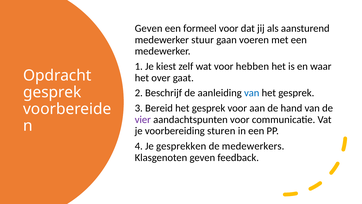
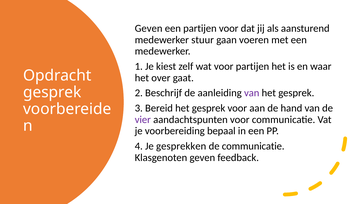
een formeel: formeel -> partijen (200, 28)
voor hebben: hebben -> partijen (252, 66)
van colour: blue -> purple (252, 93)
sturen: sturen -> bepaal (221, 131)
de medewerkers: medewerkers -> communicatie (253, 146)
